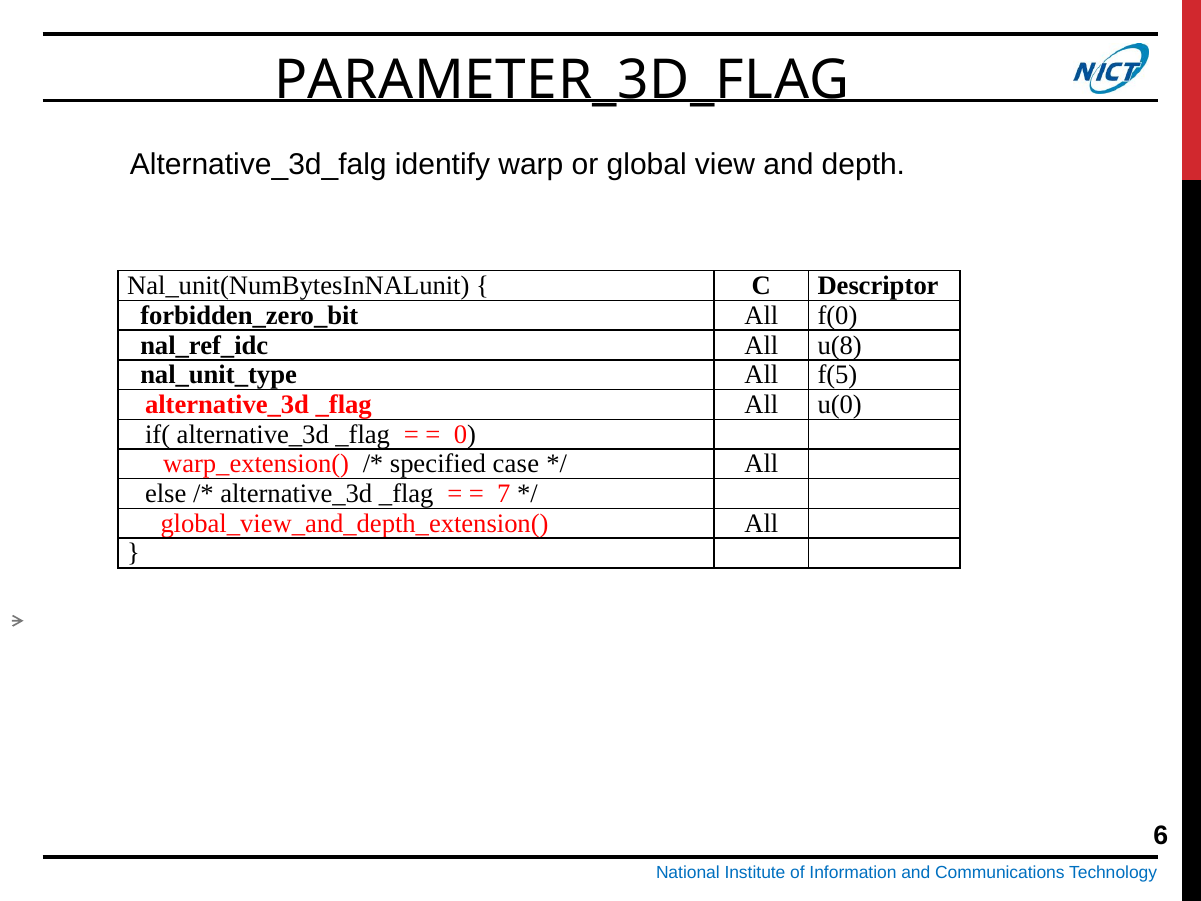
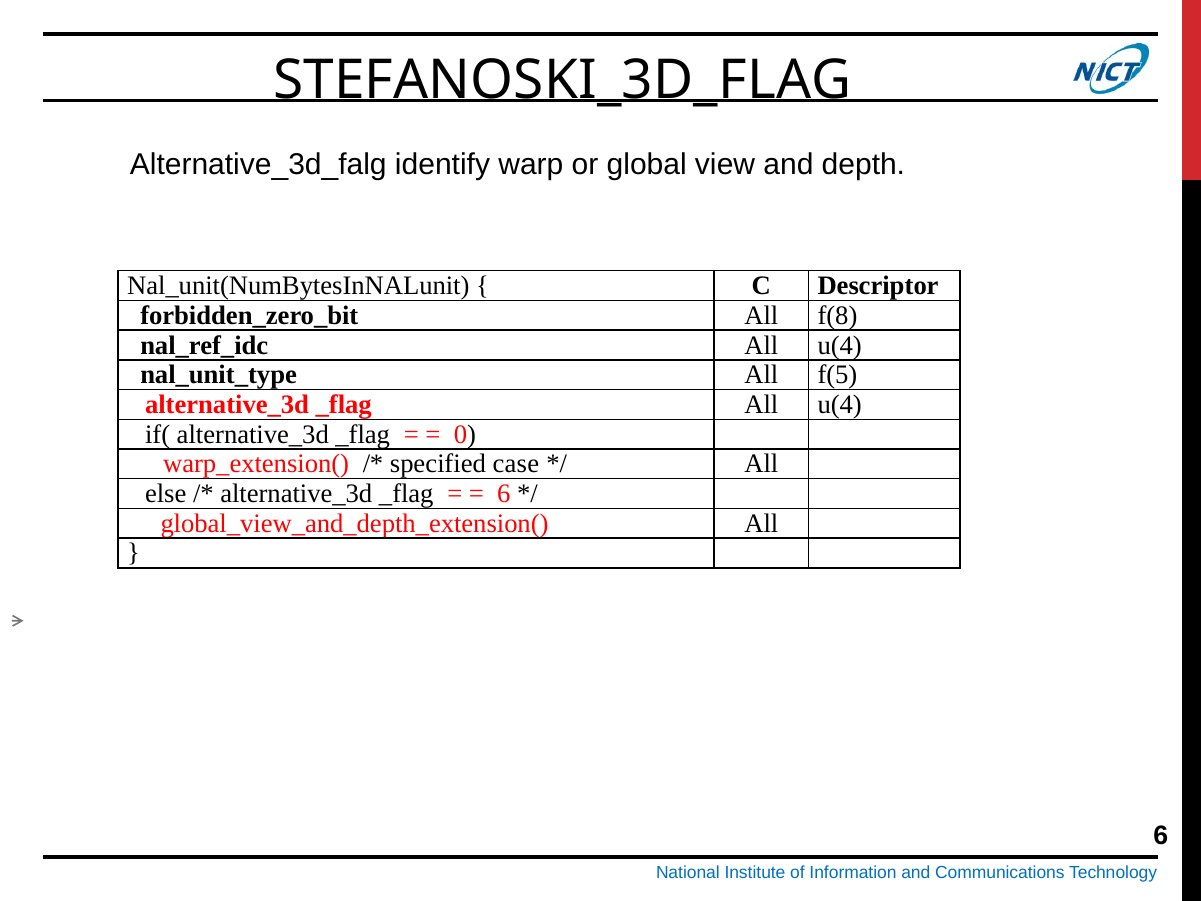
PARAMETER_3D_FLAG: PARAMETER_3D_FLAG -> STEFANOSKI_3D_FLAG (562, 81)
f(0: f(0 -> f(8 (837, 315)
u(8: u(8 -> u(4 (840, 345)
u(0: u(0 -> u(4 (840, 405)
7: 7 -> 6 (504, 494)
